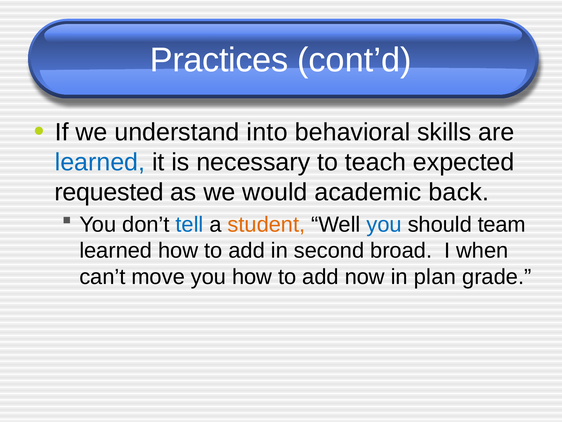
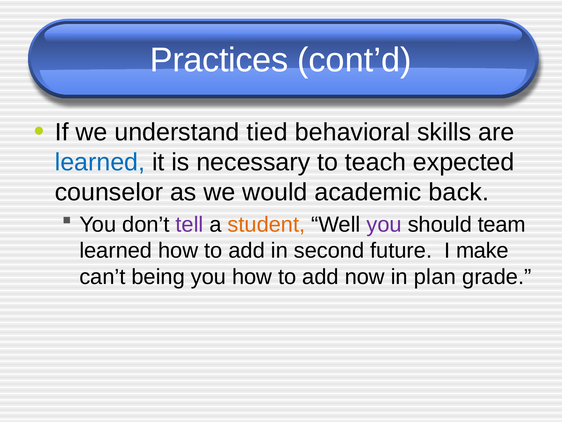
into: into -> tied (267, 132)
requested: requested -> counselor (109, 192)
tell colour: blue -> purple (189, 224)
you colour: blue -> purple (384, 224)
broad: broad -> future (401, 250)
when: when -> make (482, 250)
move: move -> being (158, 277)
